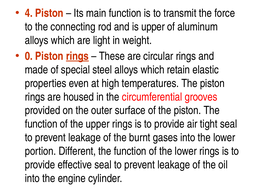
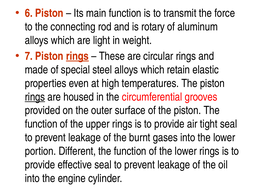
4: 4 -> 6 (29, 13)
is upper: upper -> rotary (153, 27)
0: 0 -> 7 (29, 56)
rings underline: none -> present (35, 97)
